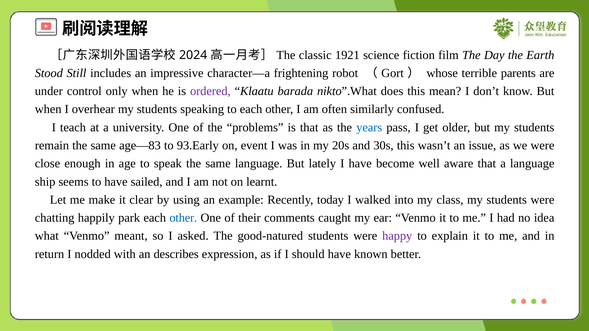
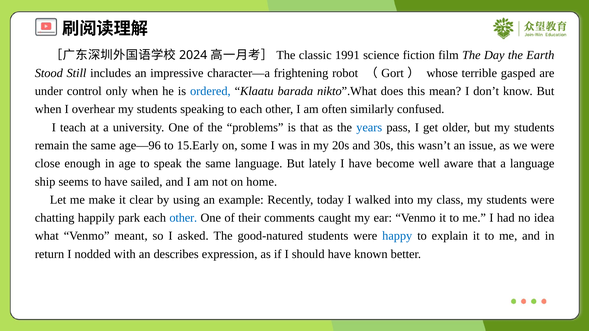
1921: 1921 -> 1991 (347, 55)
parents: parents -> gasped (518, 73)
ordered colour: purple -> blue (210, 91)
age—83: age—83 -> age—96 (140, 146)
93.Early: 93.Early -> 15.Early (198, 146)
event: event -> some (254, 146)
learnt: learnt -> home (262, 182)
happy colour: purple -> blue (397, 236)
